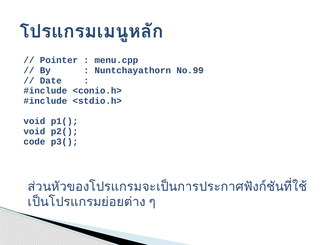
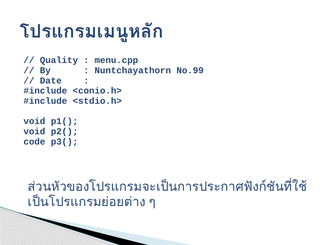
Pointer: Pointer -> Quality (59, 60)
